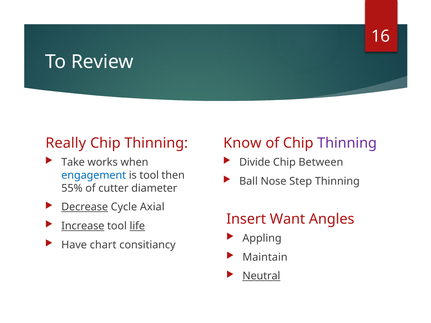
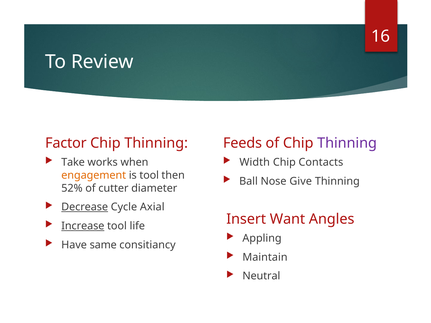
Really: Really -> Factor (66, 143)
Know: Know -> Feeds (243, 143)
Divide: Divide -> Width (255, 162)
Between: Between -> Contacts (321, 162)
engagement colour: blue -> orange (94, 175)
Step: Step -> Give (301, 181)
55%: 55% -> 52% (72, 188)
life underline: present -> none (137, 226)
chart: chart -> same (103, 245)
Neutral underline: present -> none (261, 276)
